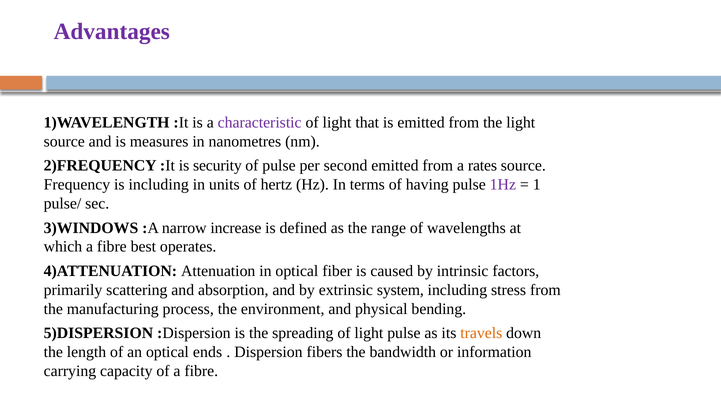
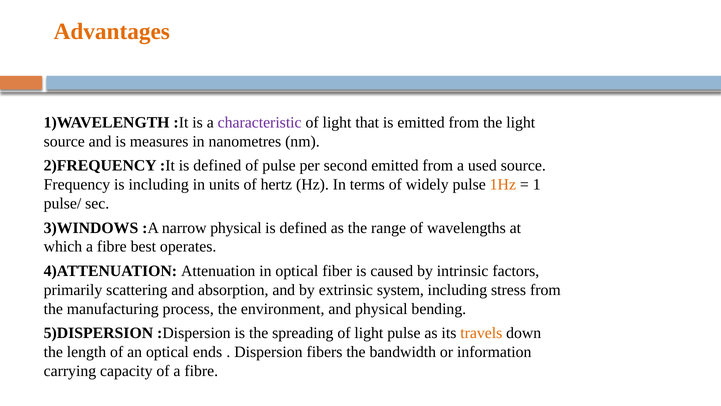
Advantages colour: purple -> orange (112, 32)
:It is security: security -> defined (217, 166)
rates: rates -> used (482, 166)
having: having -> widely (427, 184)
1Hz colour: purple -> orange (503, 184)
narrow increase: increase -> physical (236, 228)
